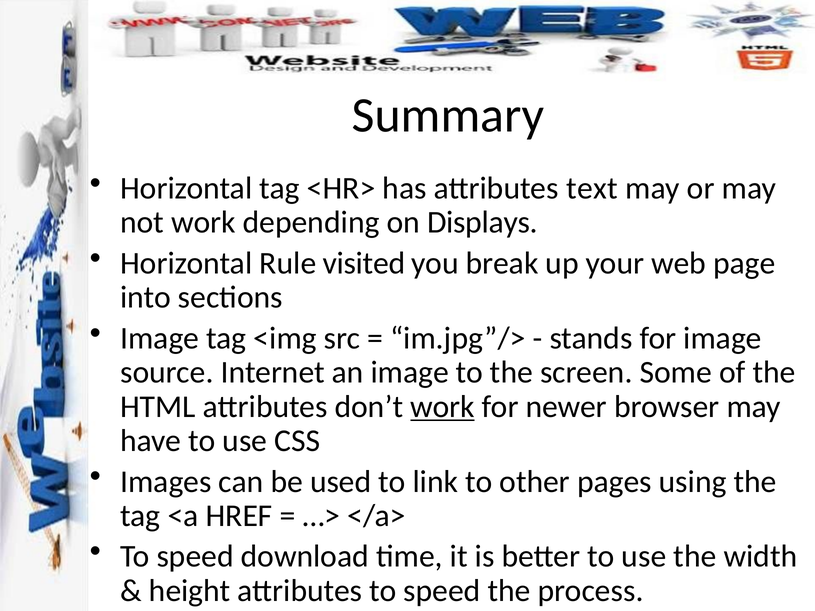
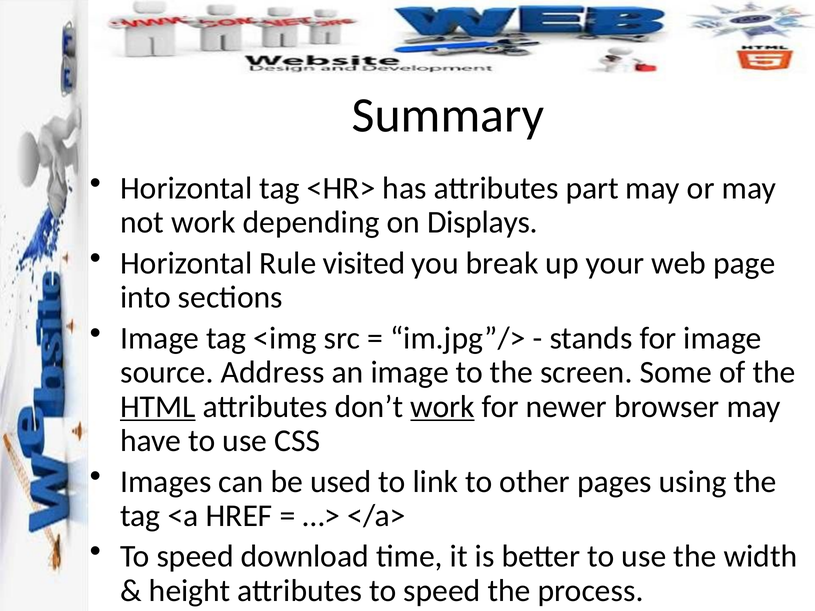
text: text -> part (592, 188)
Internet: Internet -> Address (273, 373)
HTML underline: none -> present (158, 407)
